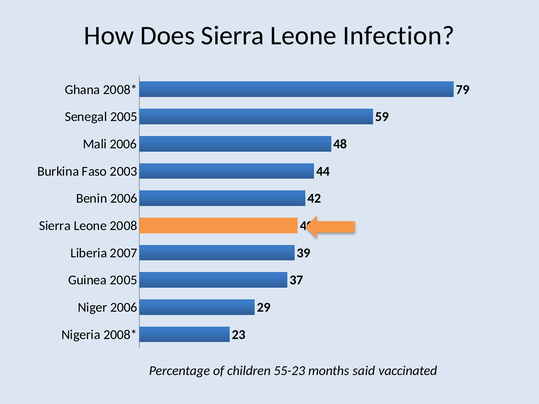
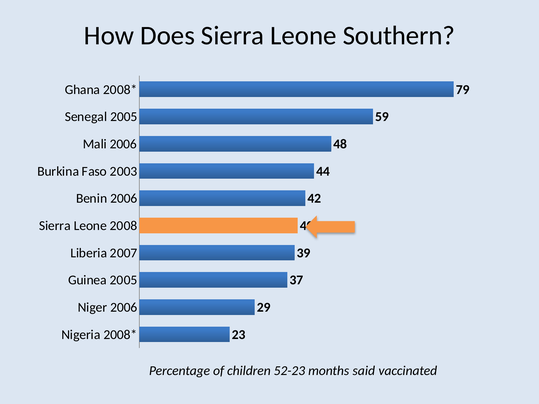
Infection: Infection -> Southern (399, 36)
55-23: 55-23 -> 52-23 (289, 371)
